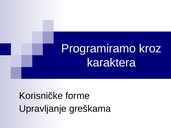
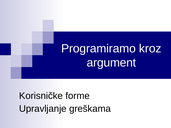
karaktera: karaktera -> argument (111, 63)
